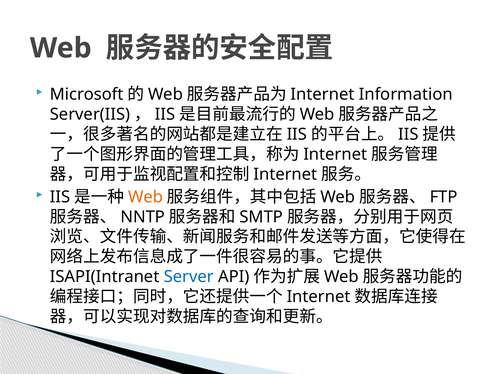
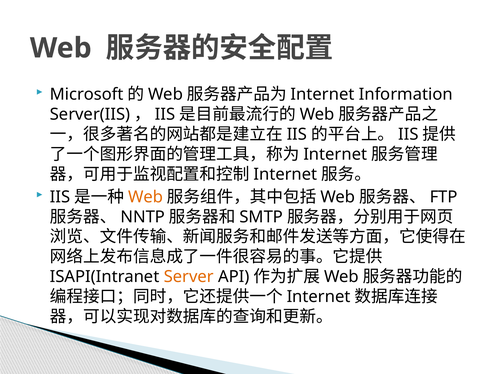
Server colour: blue -> orange (189, 277)
